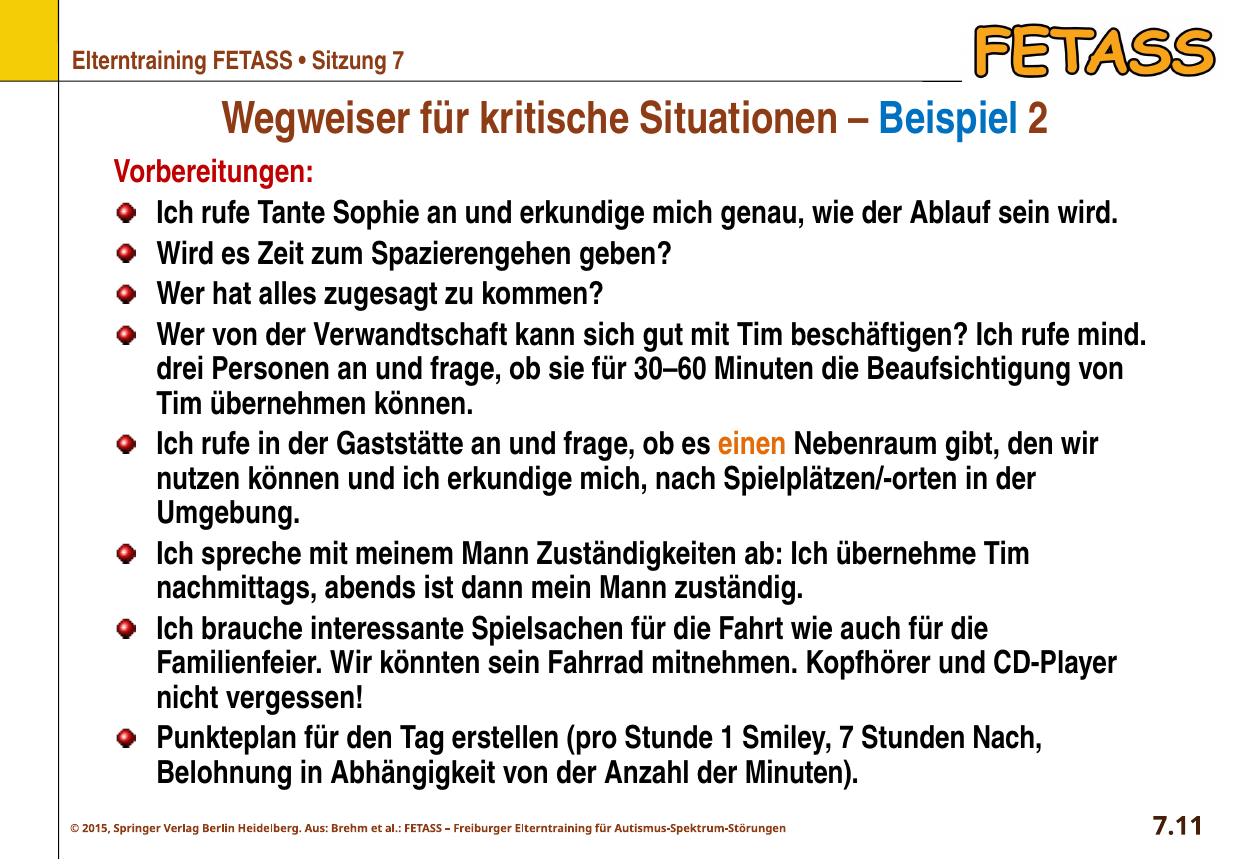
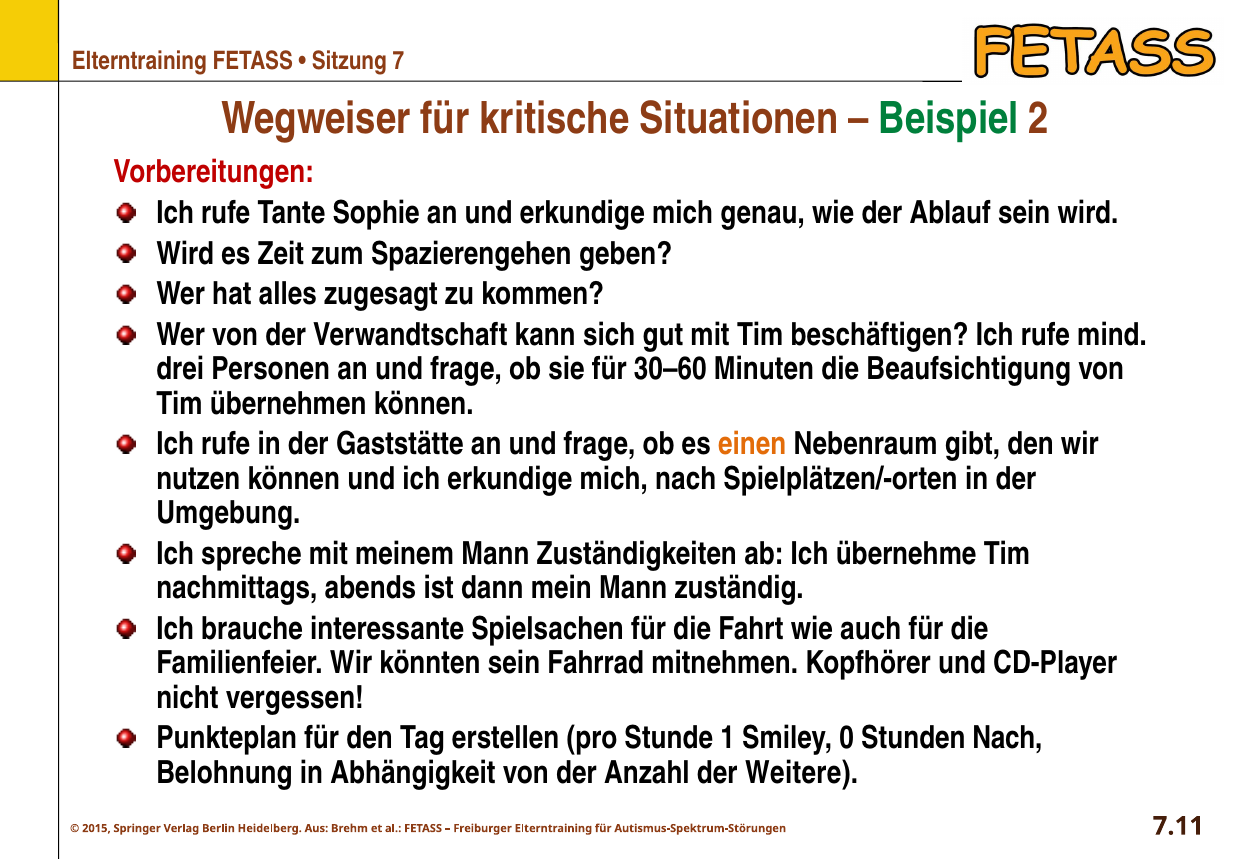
Beispiel colour: blue -> green (949, 119)
Smiley 7: 7 -> 0 (847, 738)
der Minuten: Minuten -> Weitere (802, 773)
